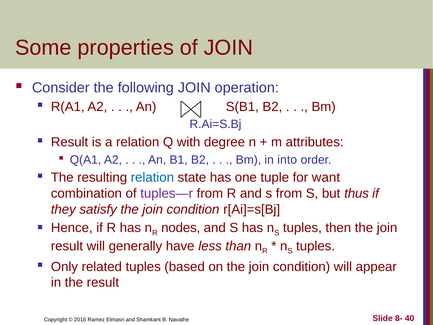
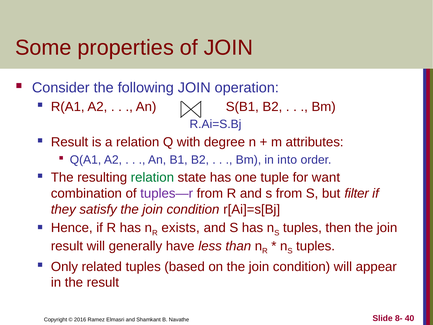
relation colour: blue -> green (152, 177)
thus: thus -> filter (357, 193)
nodes: nodes -> exists (181, 228)
